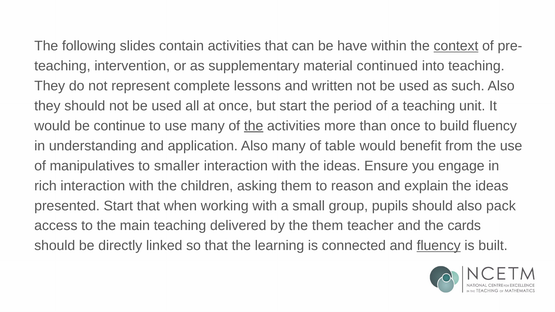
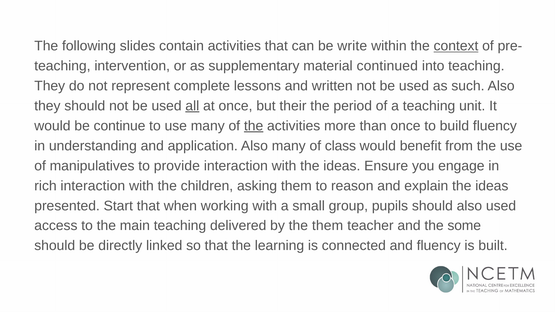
have: have -> write (352, 46)
all underline: none -> present (192, 106)
but start: start -> their (293, 106)
table: table -> class (340, 146)
smaller: smaller -> provide (177, 166)
also pack: pack -> used (501, 206)
cards: cards -> some (464, 226)
fluency underline: present -> none (439, 246)
